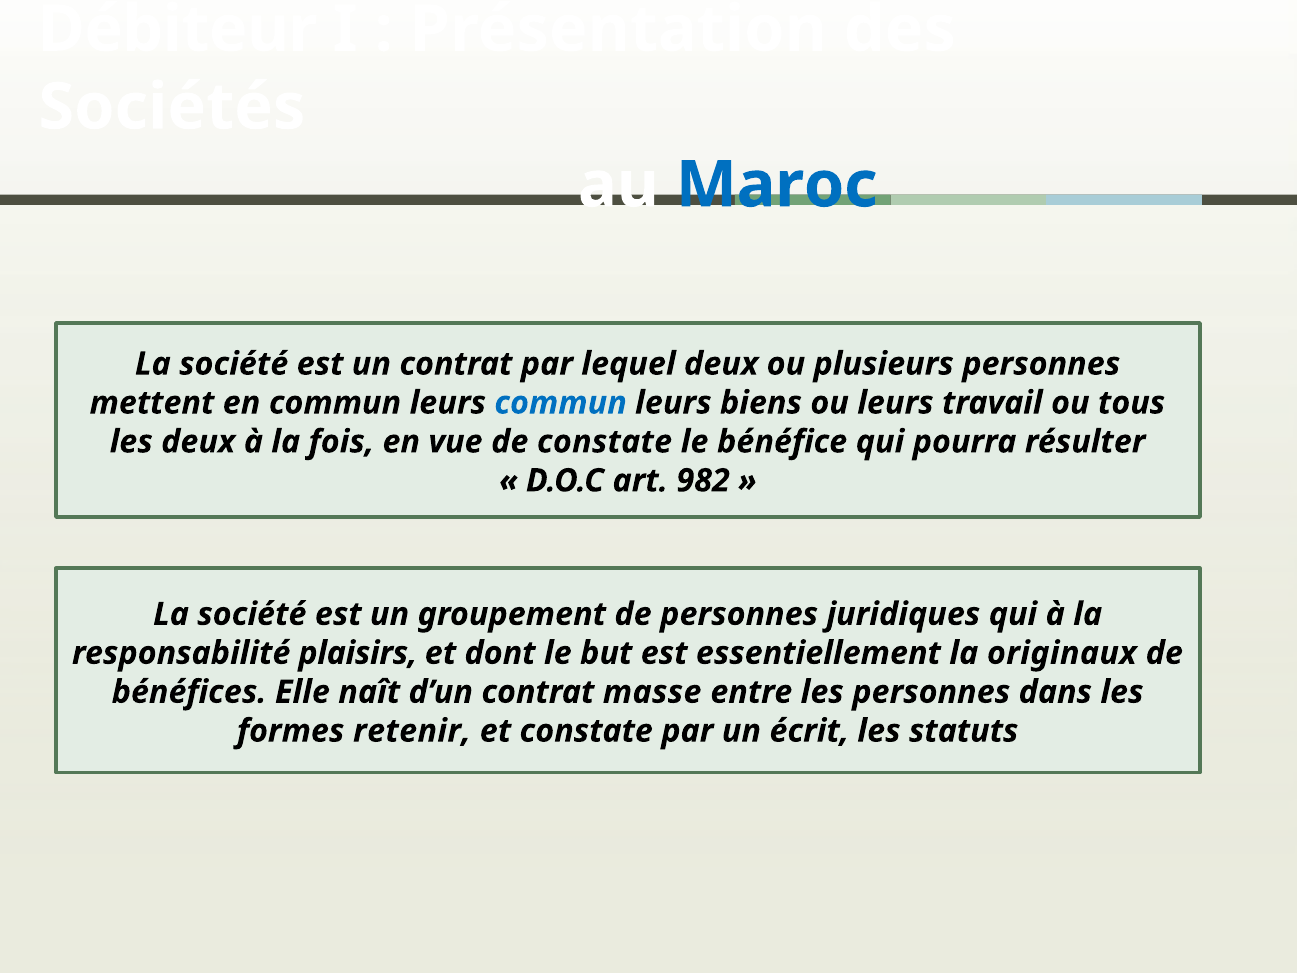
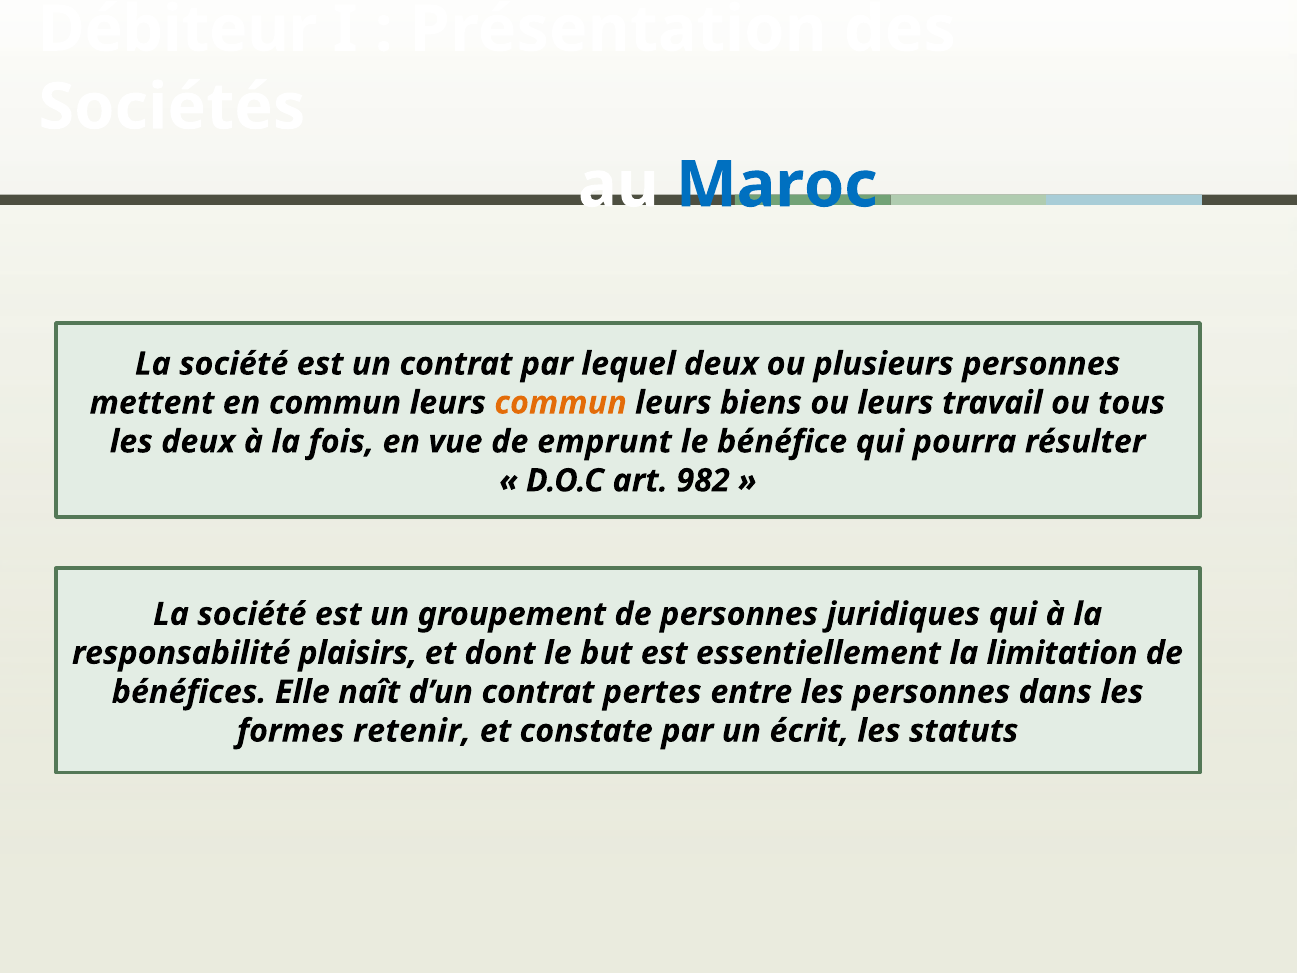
commun colour: blue -> orange (561, 403)
de constate: constate -> emprunt (604, 442)
originaux: originaux -> limitation (1062, 653)
masse: masse -> pertes (652, 692)
